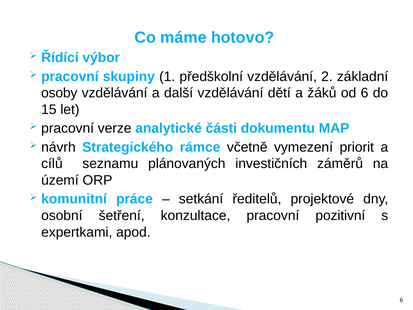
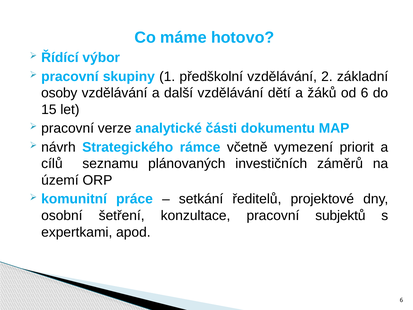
pozitivní: pozitivní -> subjektů (340, 215)
